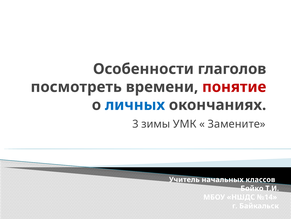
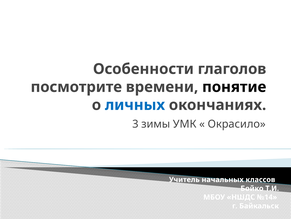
посмотреть: посмотреть -> посмотрите (76, 87)
понятие colour: red -> black (234, 87)
Замените: Замените -> Окрасило (237, 124)
